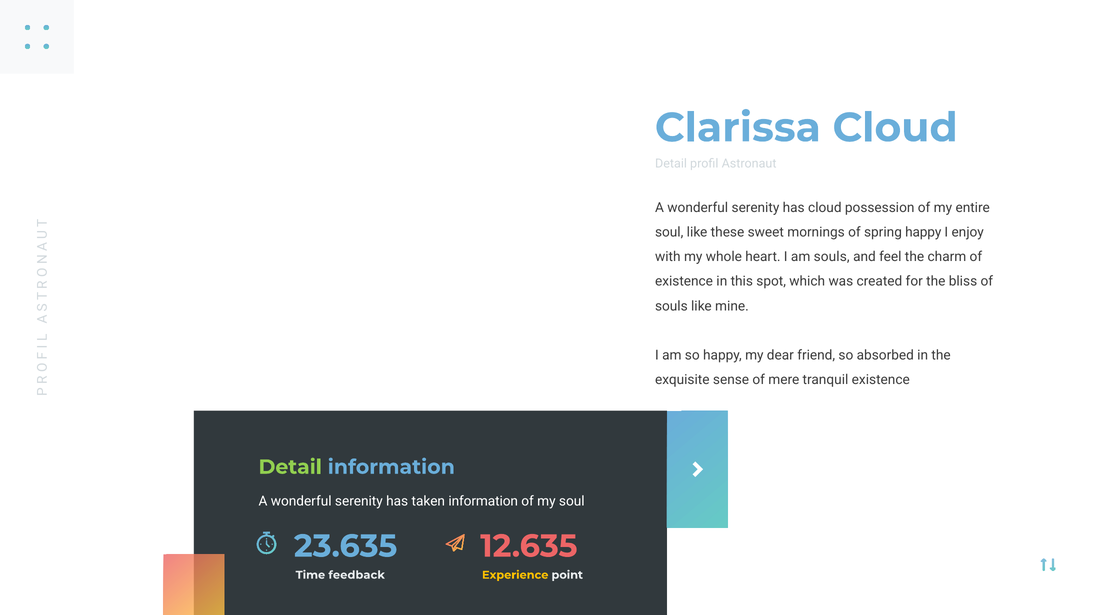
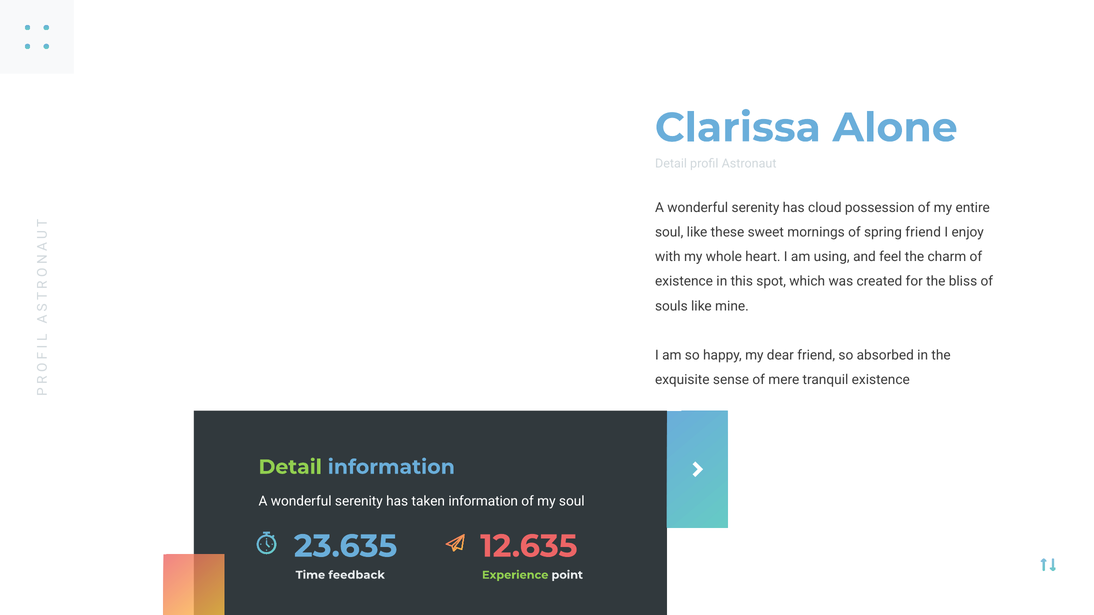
Clarissa Cloud: Cloud -> Alone (895, 128)
spring happy: happy -> friend (923, 232)
am souls: souls -> using (832, 257)
Experience colour: yellow -> light green (515, 575)
